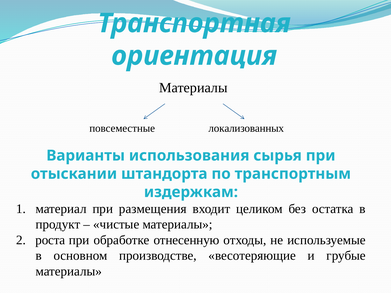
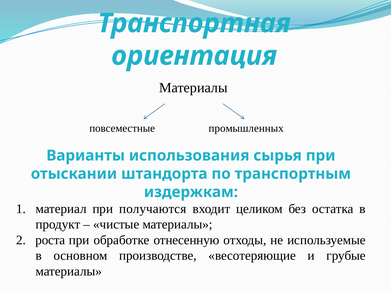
локализованных: локализованных -> промышленных (246, 128)
размещения: размещения -> получаются (153, 209)
